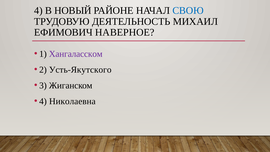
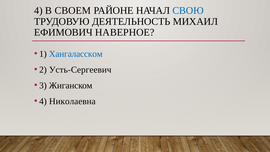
НОВЫЙ: НОВЫЙ -> СВОЕМ (73, 11)
Хангаласском colour: purple -> blue (76, 54)
Усть-Якутского: Усть-Якутского -> Усть-Сергеевич (80, 70)
